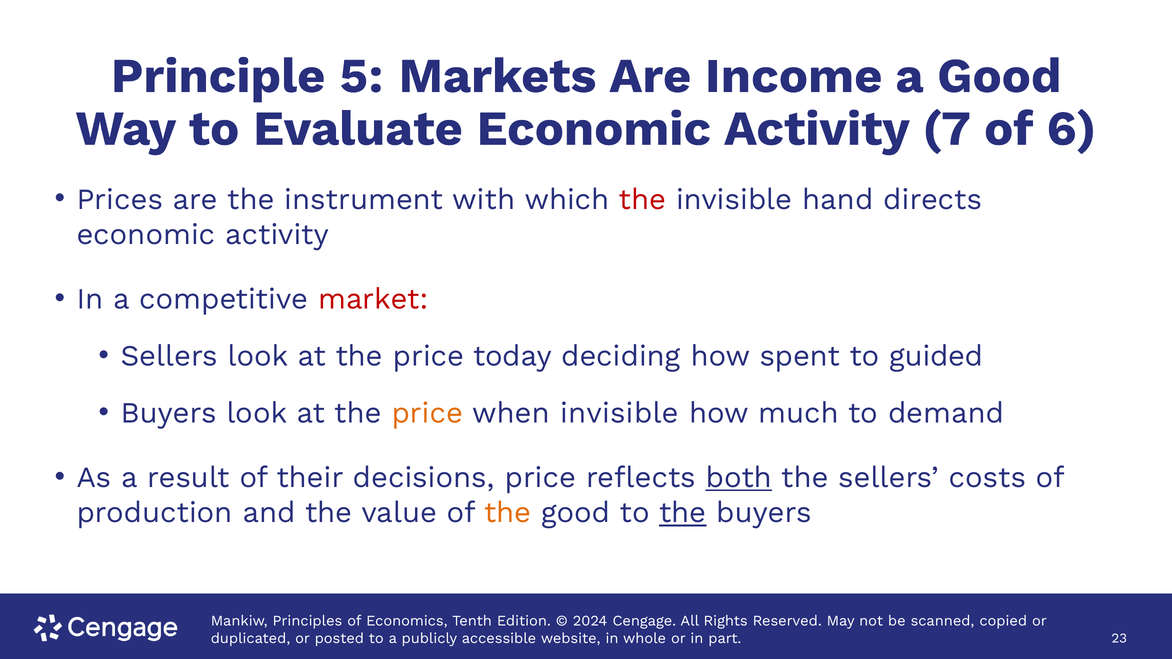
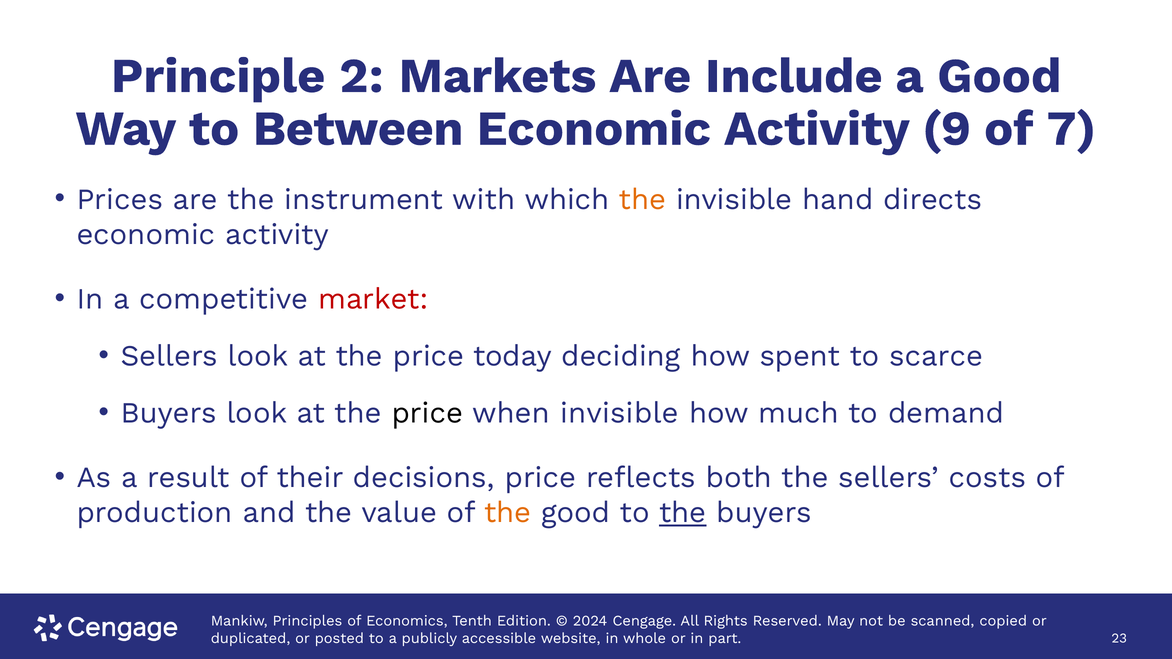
5: 5 -> 2 (361, 76)
Income: Income -> Include (794, 76)
Evaluate: Evaluate -> Between (358, 129)
7: 7 -> 9 (947, 129)
6: 6 -> 7 (1071, 129)
the colour: red -> orange (643, 200)
guided: guided -> scarce (936, 356)
price colour: orange -> black (427, 413)
both underline: present -> none (739, 478)
